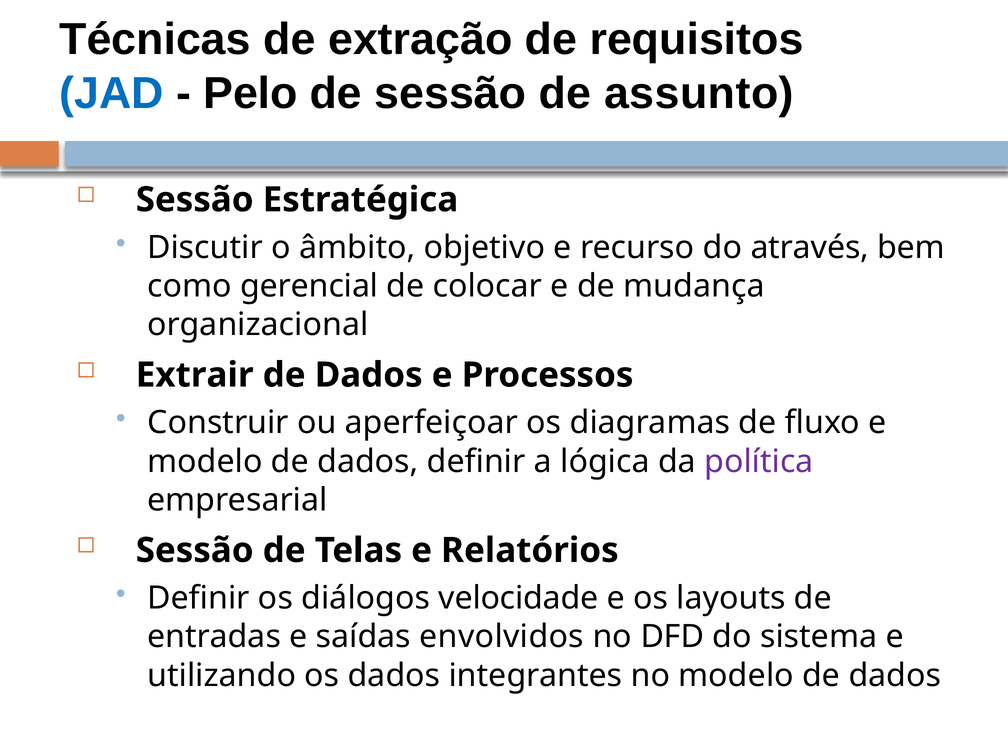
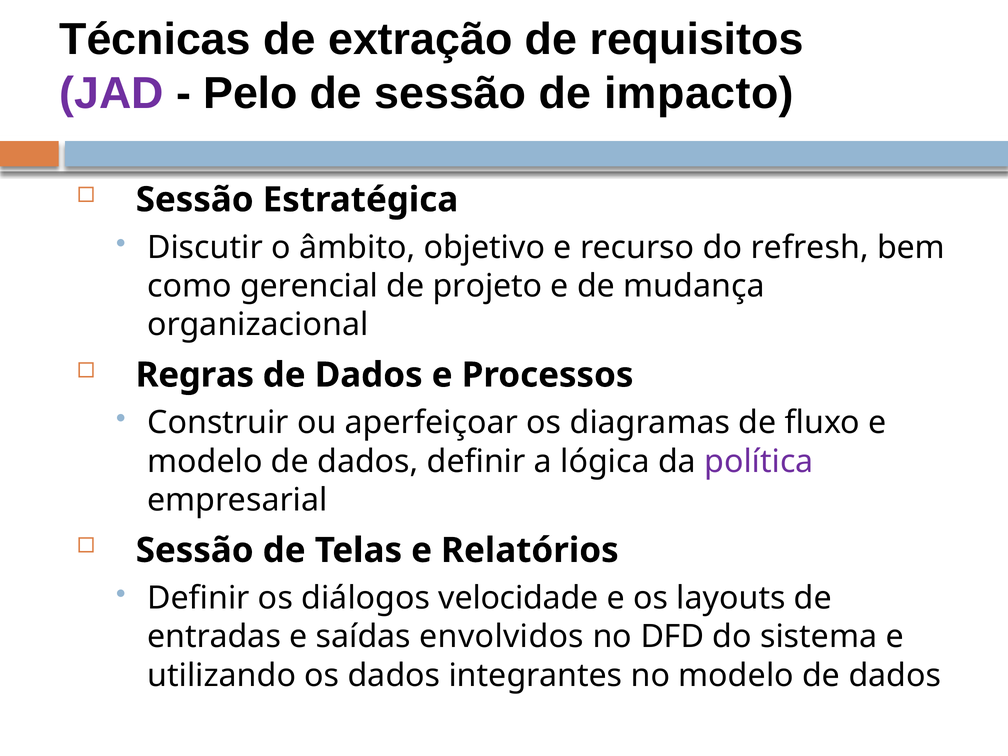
JAD colour: blue -> purple (111, 93)
assunto: assunto -> impacto (699, 93)
através: através -> refresh (810, 248)
colocar: colocar -> projeto (487, 286)
Extrair: Extrair -> Regras (195, 375)
